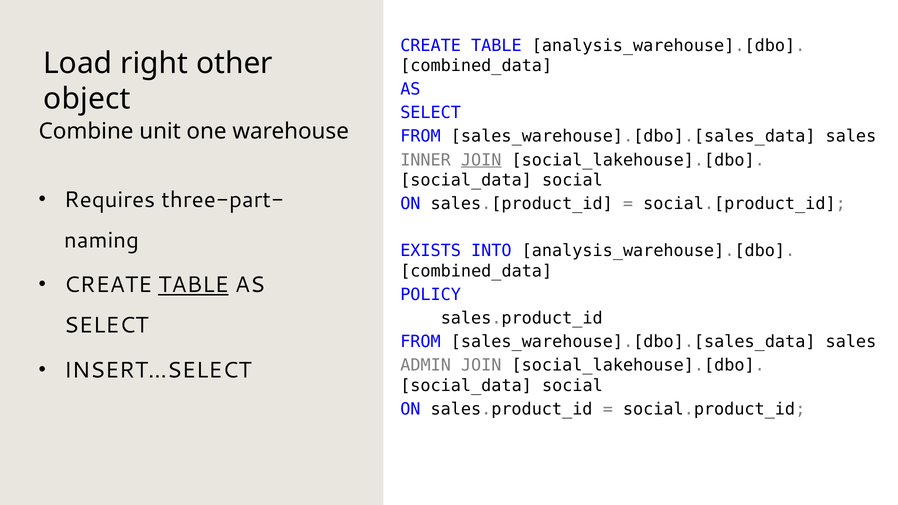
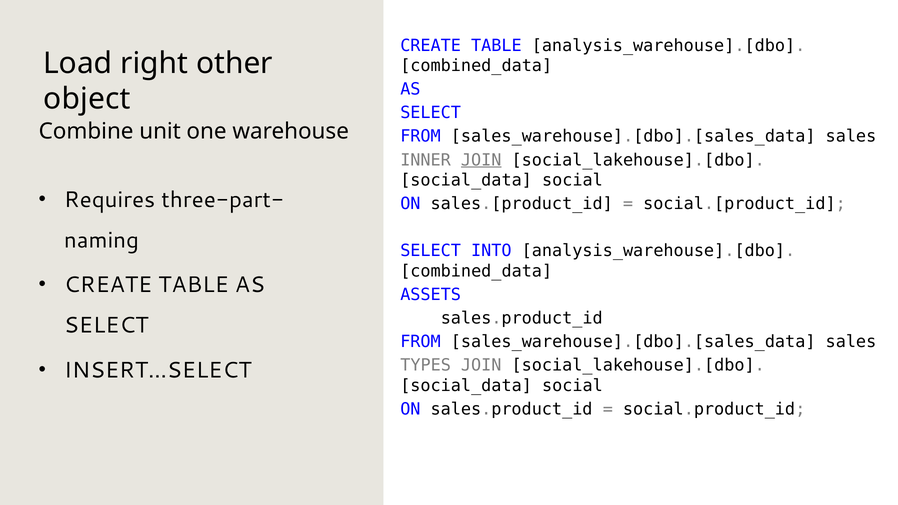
EXISTS: EXISTS -> SELECT (431, 251)
TABLE underline: present -> none (193, 285)
POLICY: POLICY -> ASSETS (431, 295)
ADMIN: ADMIN -> TYPES (426, 365)
